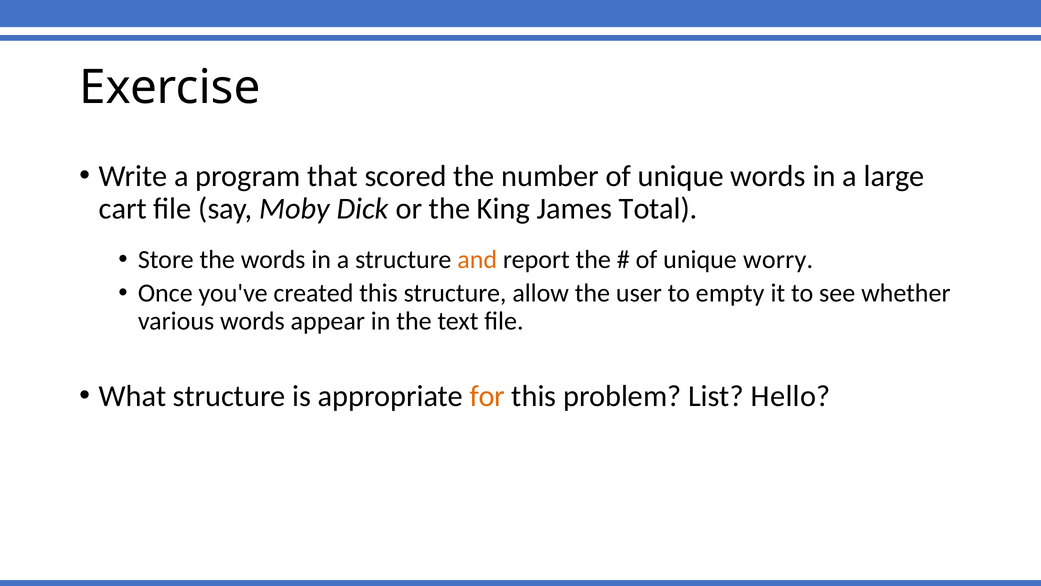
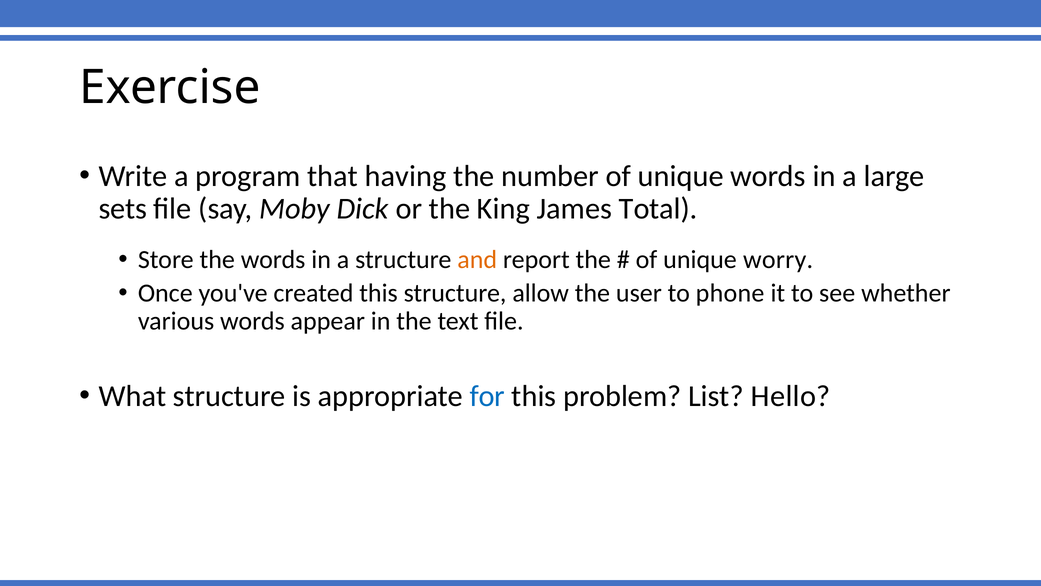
scored: scored -> having (406, 176)
cart: cart -> sets (123, 209)
empty: empty -> phone (730, 293)
for colour: orange -> blue (487, 396)
